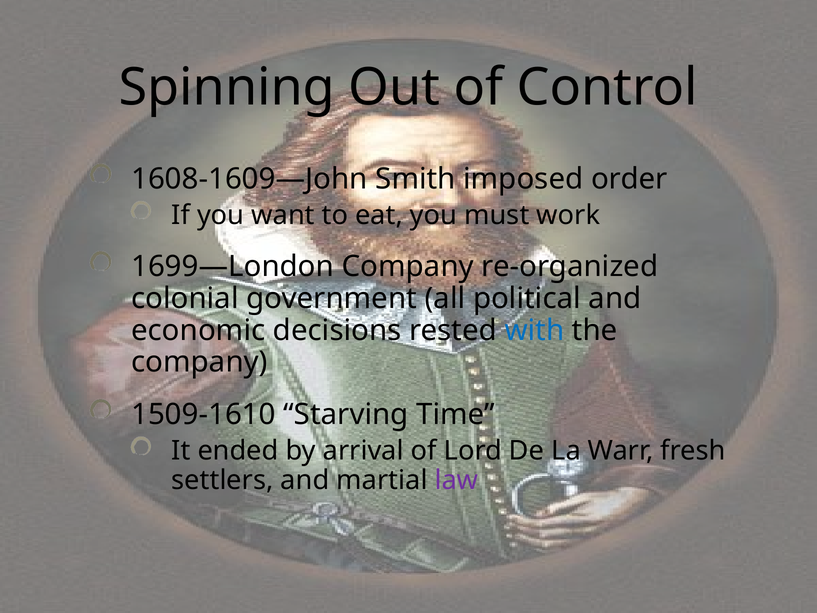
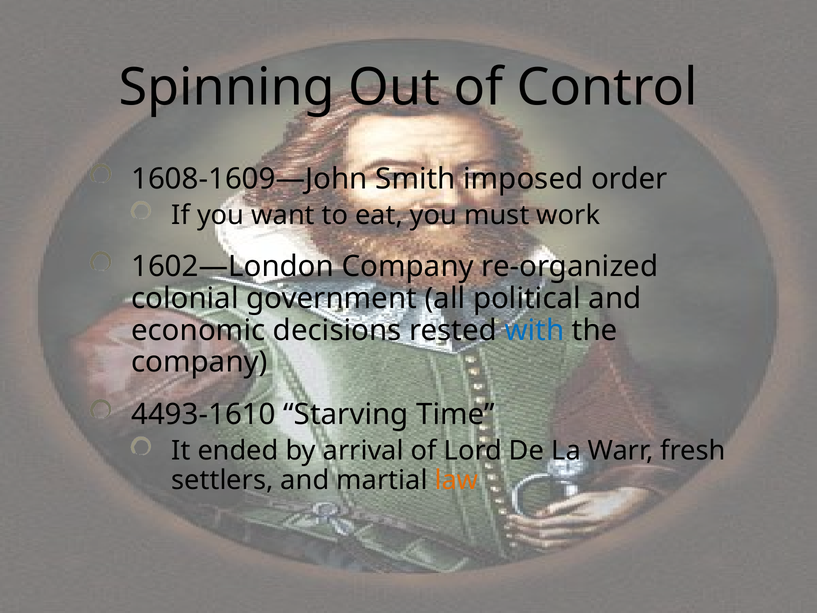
1699—London: 1699—London -> 1602—London (233, 267)
1509-1610: 1509-1610 -> 4493-1610 (203, 414)
law colour: purple -> orange (456, 480)
